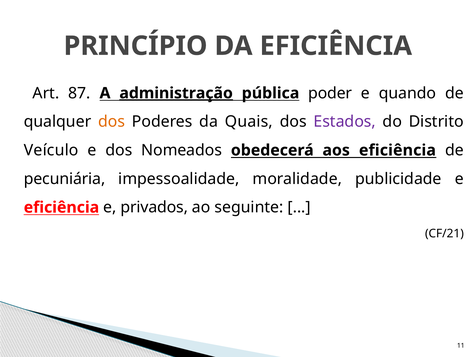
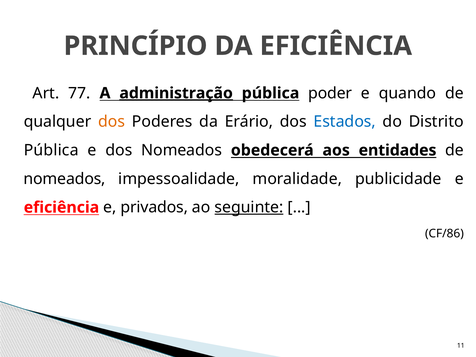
87: 87 -> 77 (79, 93)
Quais: Quais -> Erário (249, 122)
Estados colour: purple -> blue (345, 122)
Veículo: Veículo -> Pública (51, 150)
aos eficiência: eficiência -> entidades (398, 150)
pecuniária: pecuniária -> nomeados (65, 179)
seguinte underline: none -> present (249, 207)
CF/21: CF/21 -> CF/86 (444, 234)
